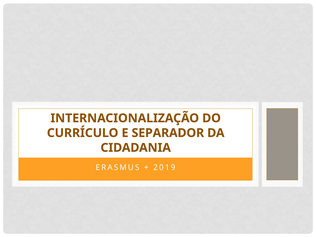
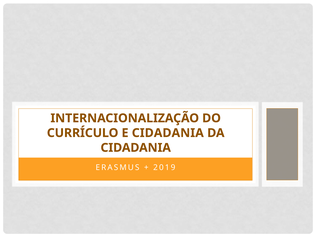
E SEPARADOR: SEPARADOR -> CIDADANIA (168, 133)
